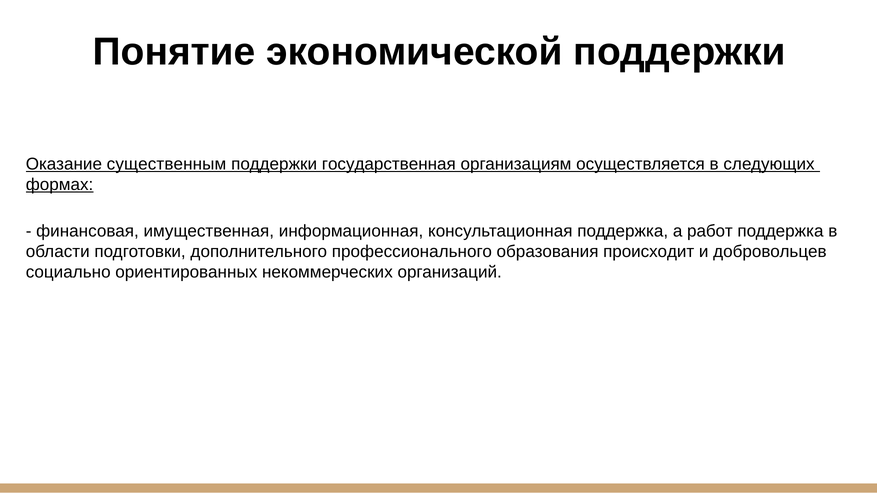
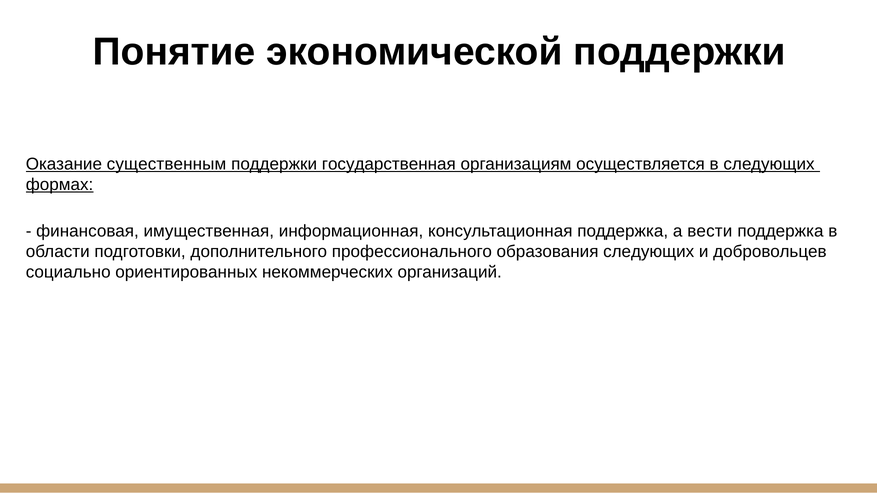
работ: работ -> вести (710, 232)
образования происходит: происходит -> следующих (649, 252)
